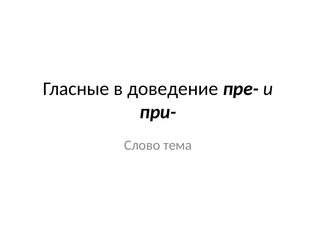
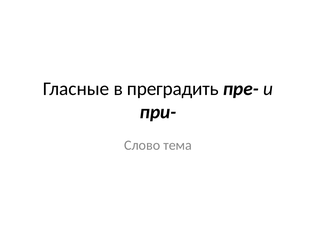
доведение: доведение -> преградить (173, 89)
